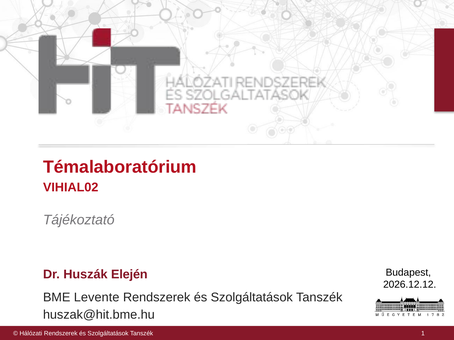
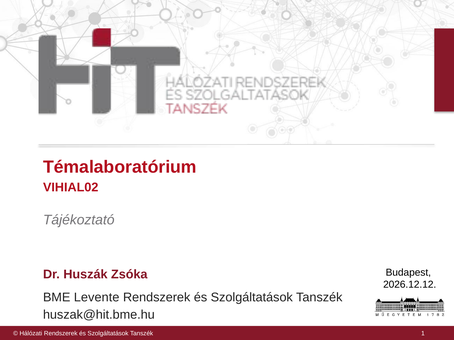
Elején: Elején -> Zsóka (129, 275)
